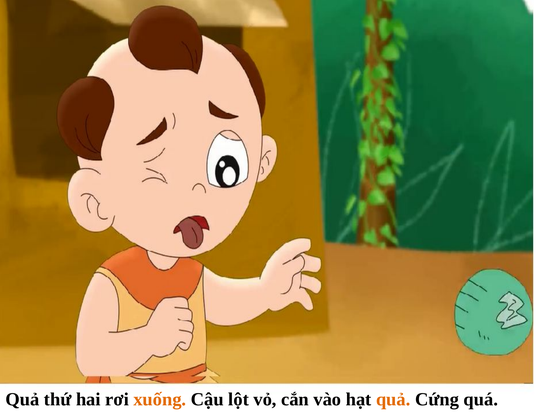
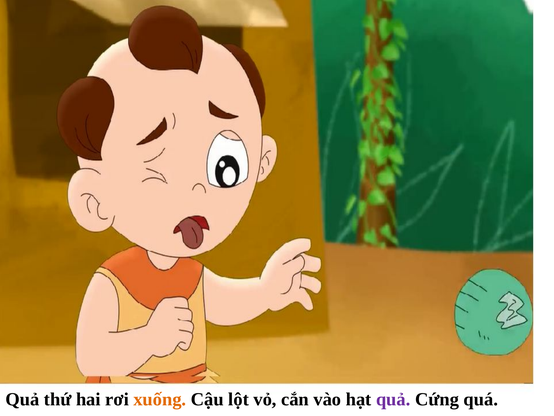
quả colour: orange -> purple (393, 399)
